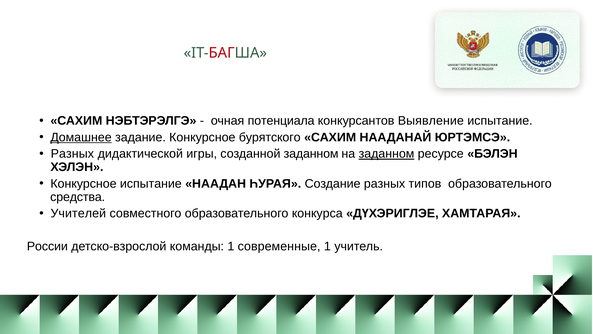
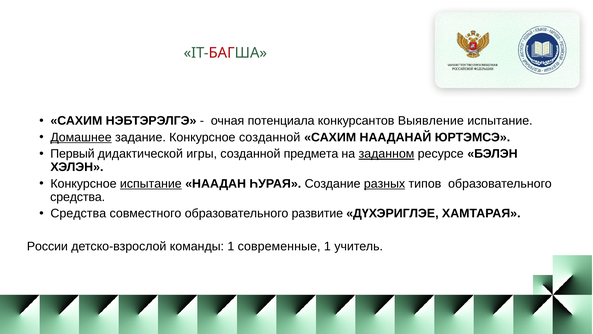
Конкурсное бурятского: бурятского -> созданной (270, 137)
Разных: Разных -> Первый (72, 154)
созданной заданном: заданном -> предмета (311, 154)
испытание underline: none -> present (151, 183)
разных underline: none -> present (385, 183)
Учителей: Учителей -> Средства (78, 213)
конкурса: конкурса -> развитие (317, 213)
